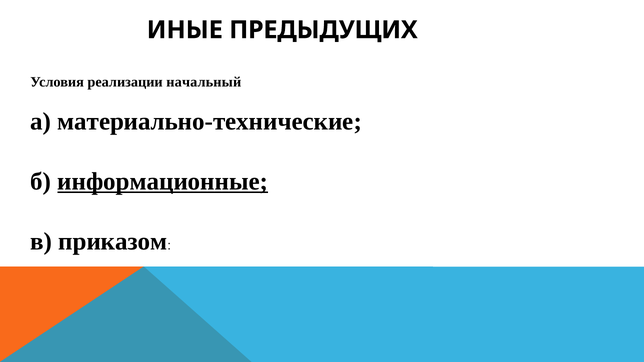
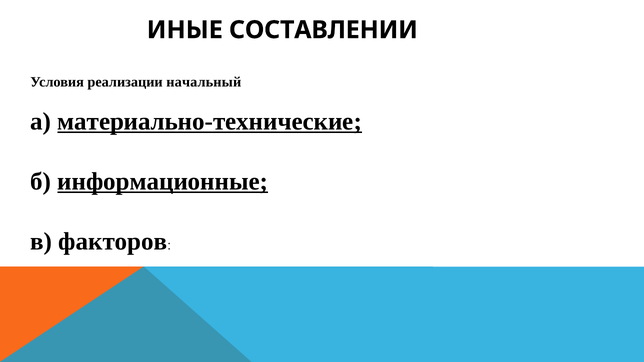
ПРЕДЫДУЩИХ: ПРЕДЫДУЩИХ -> СОСТАВЛЕНИИ (323, 30)
материально-технические underline: none -> present (210, 122)
приказом: приказом -> факторов (113, 242)
